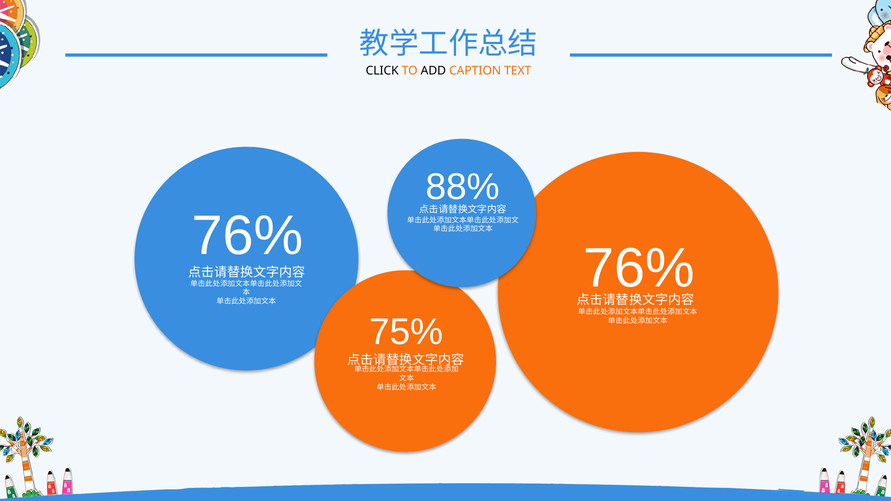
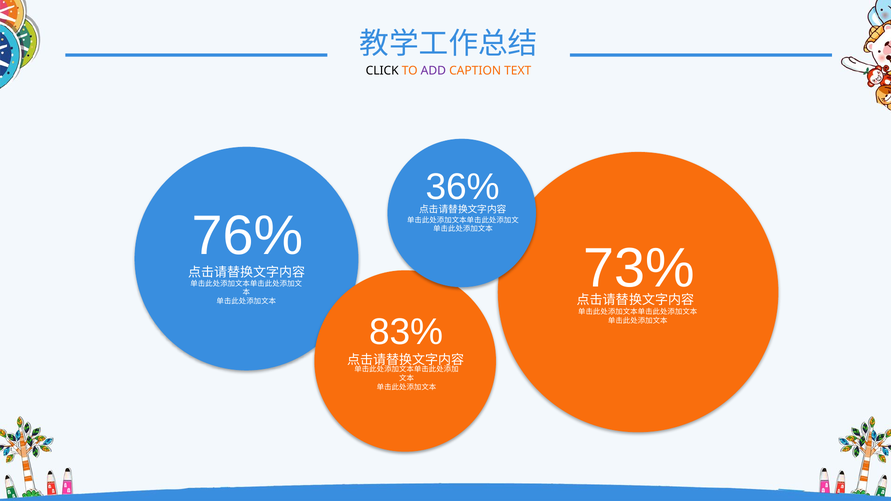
ADD colour: black -> purple (433, 71)
88%: 88% -> 36% (463, 187)
76%: 76% -> 73% (639, 269)
75%: 75% -> 83% (406, 332)
